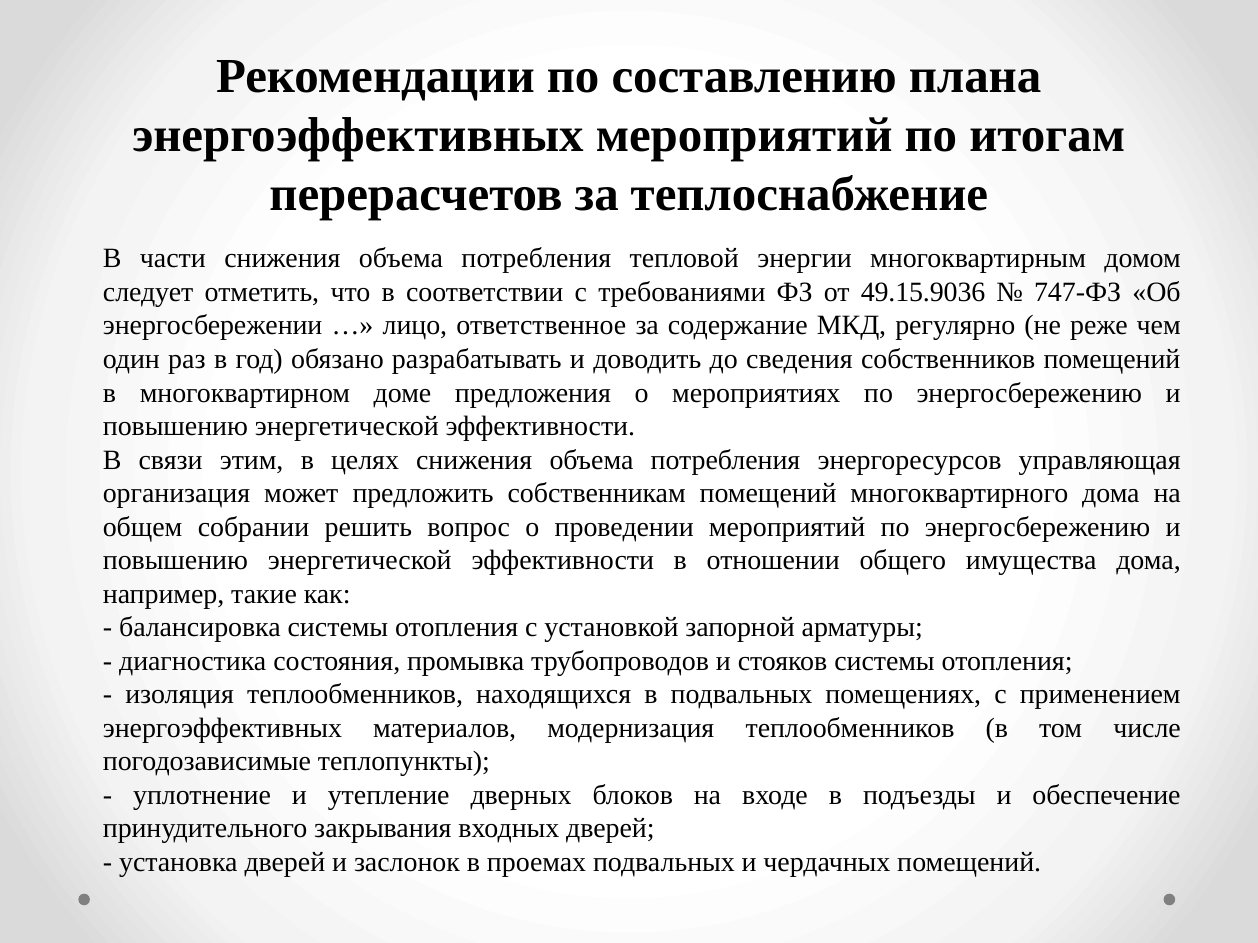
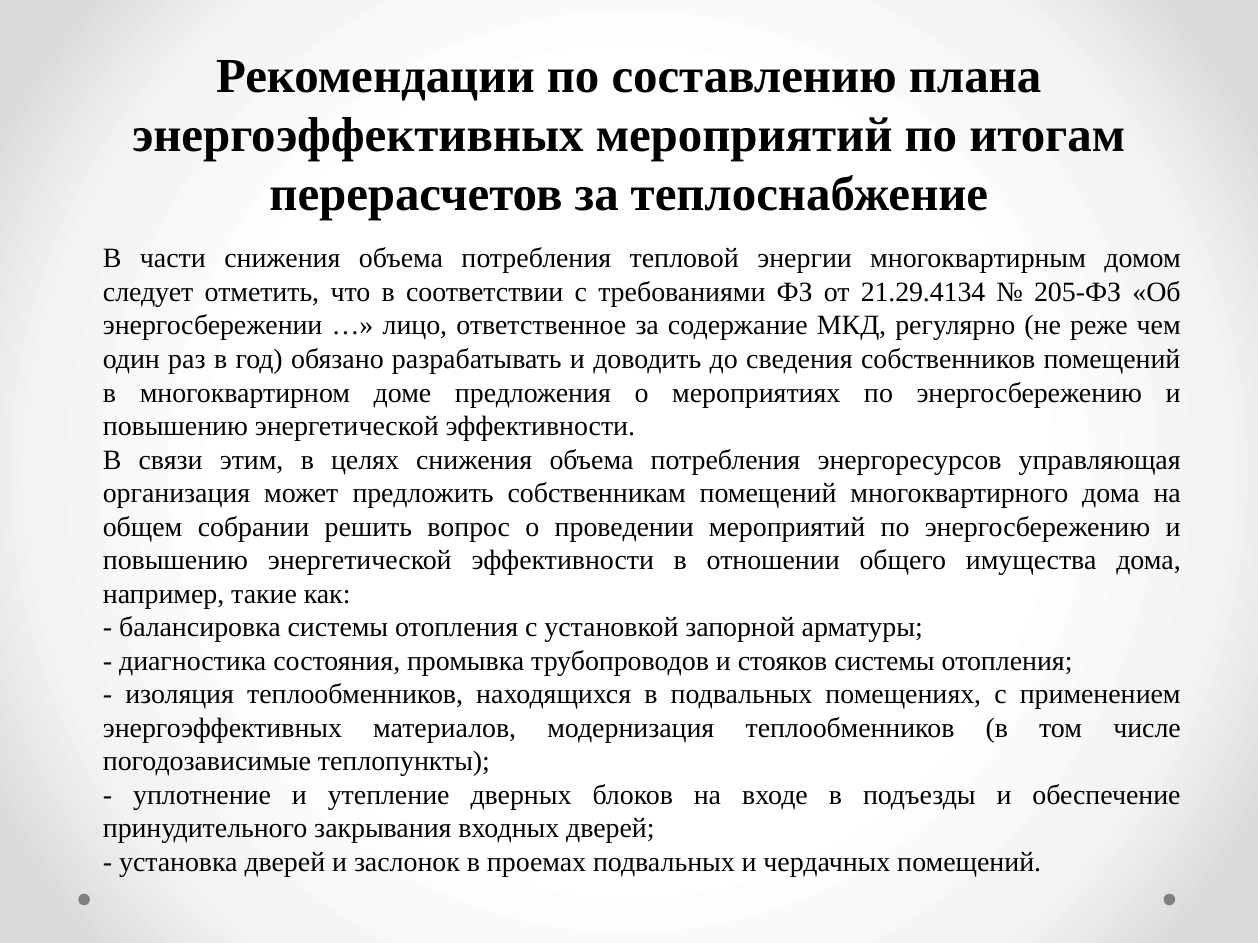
49.15.9036: 49.15.9036 -> 21.29.4134 (923, 292)
747-ФЗ: 747-ФЗ -> 205-ФЗ (1078, 292)
